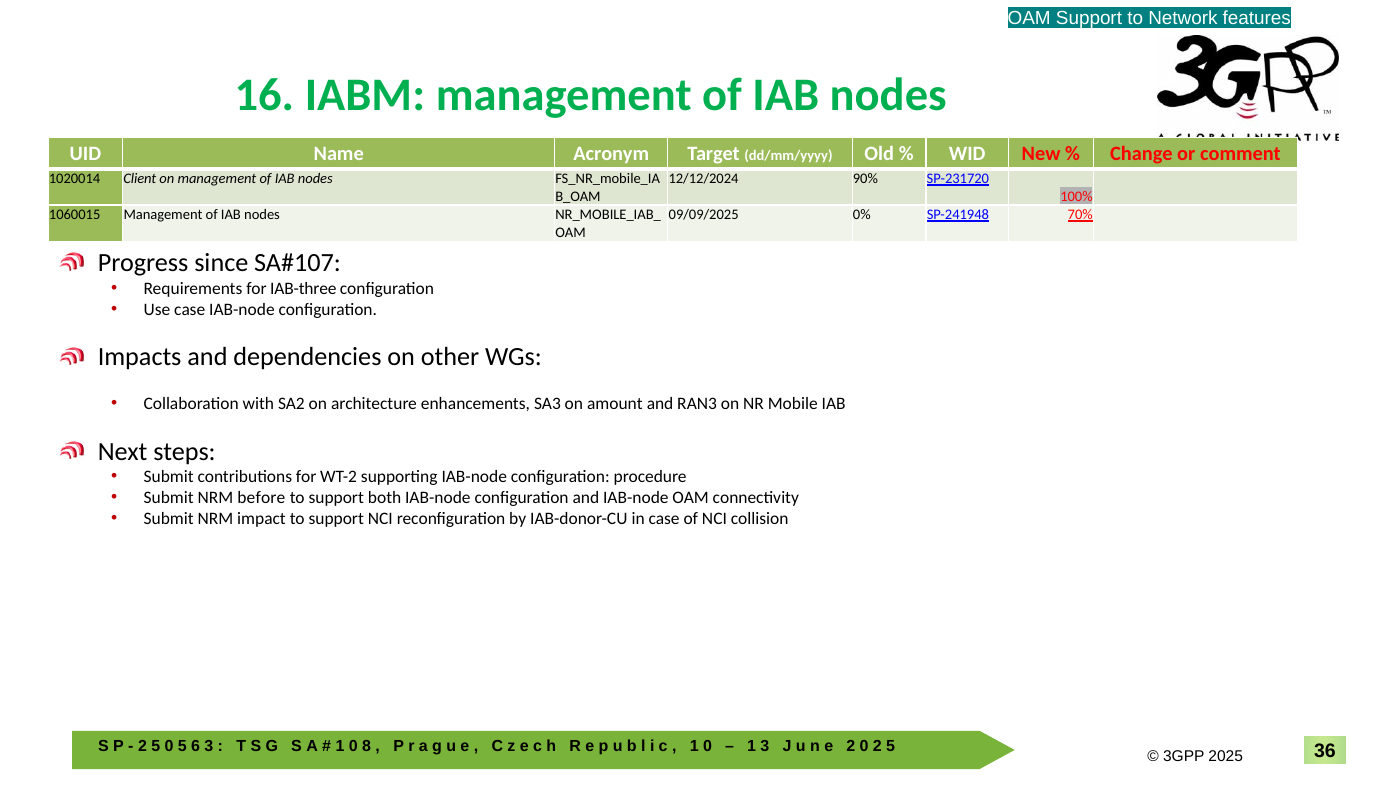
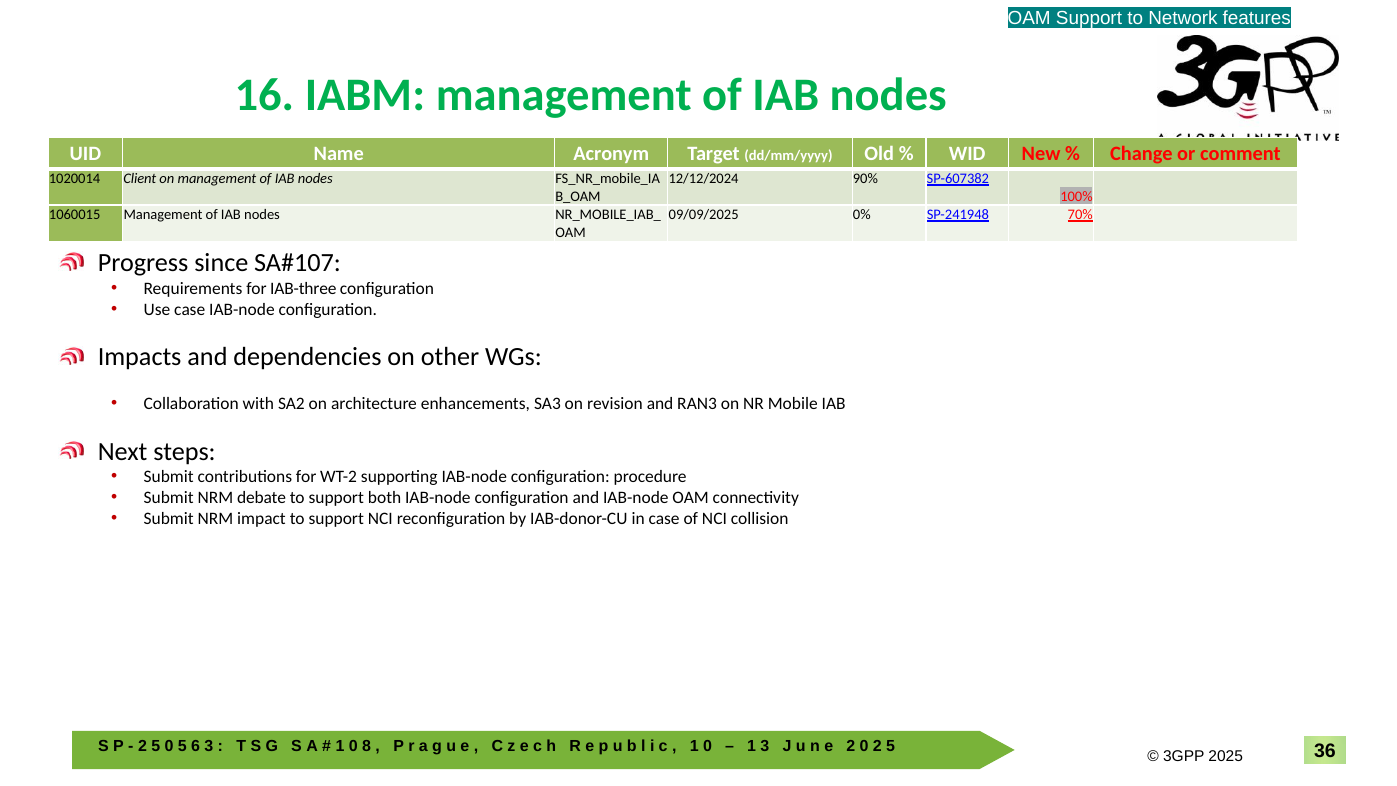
SP-231720: SP-231720 -> SP-607382 (958, 179)
amount: amount -> revision (615, 404)
before: before -> debate (262, 498)
